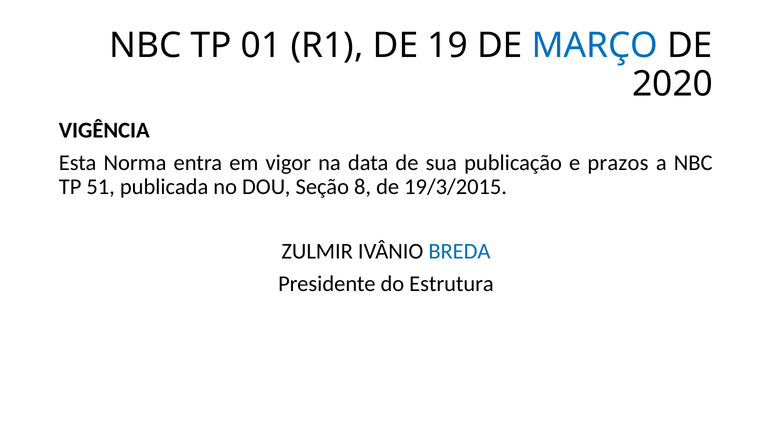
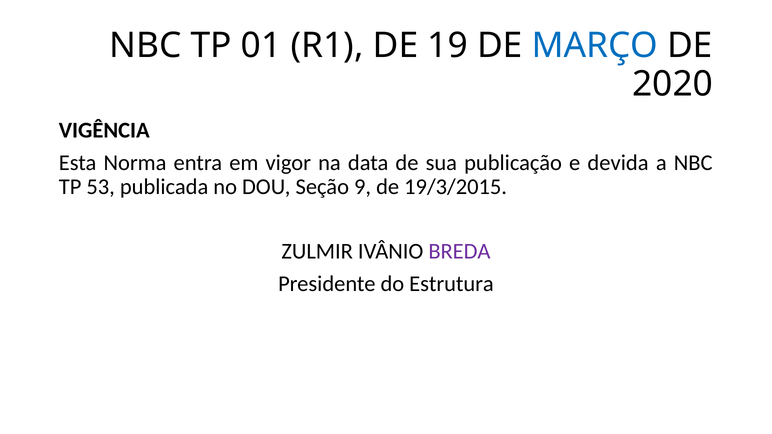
prazos: prazos -> devida (618, 163)
51: 51 -> 53 (101, 187)
8: 8 -> 9 (363, 187)
BREDA colour: blue -> purple (459, 252)
